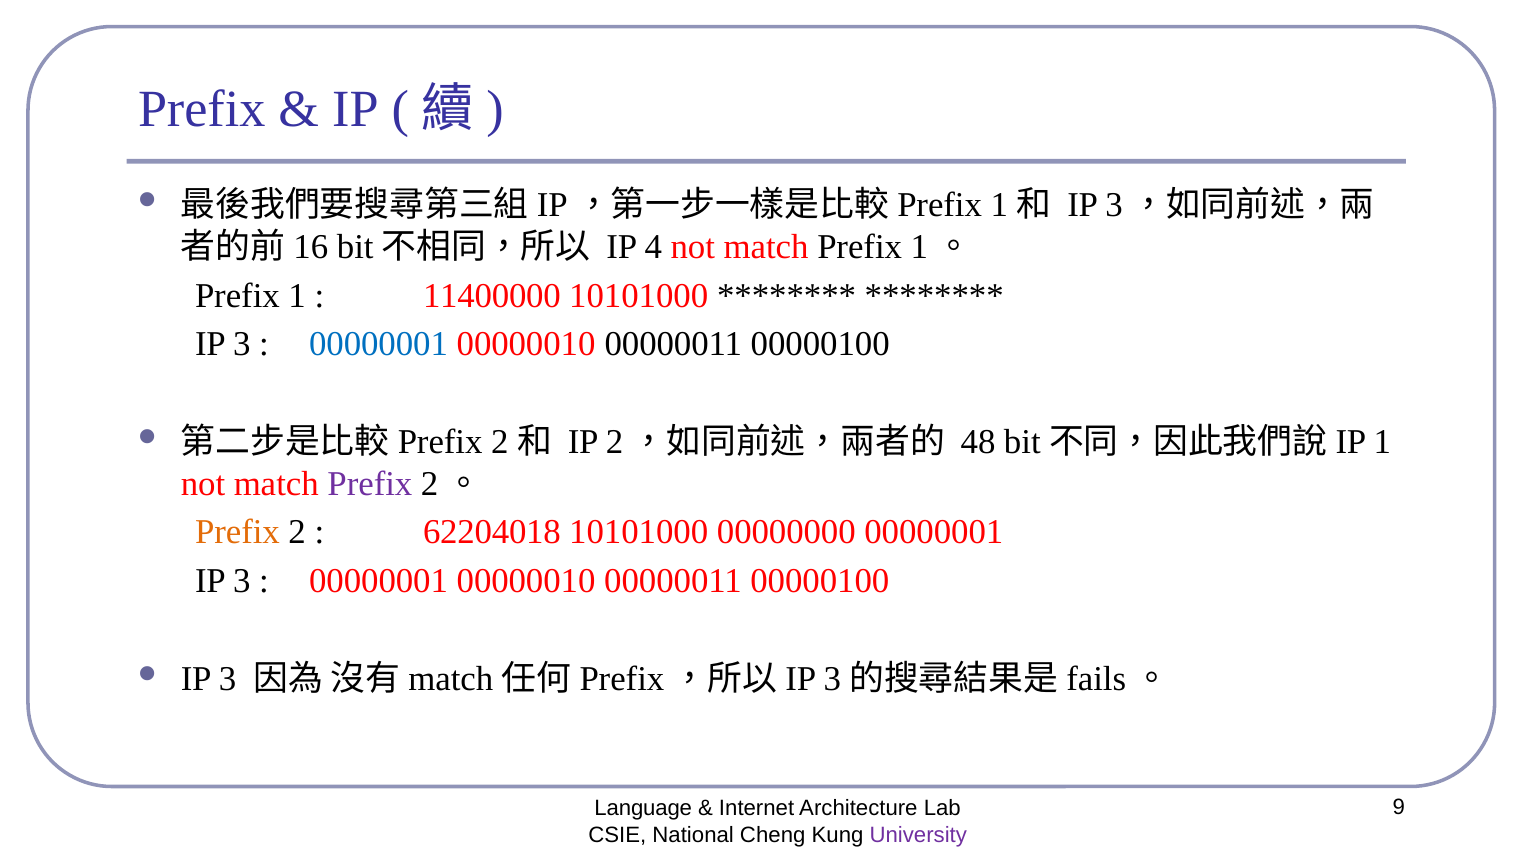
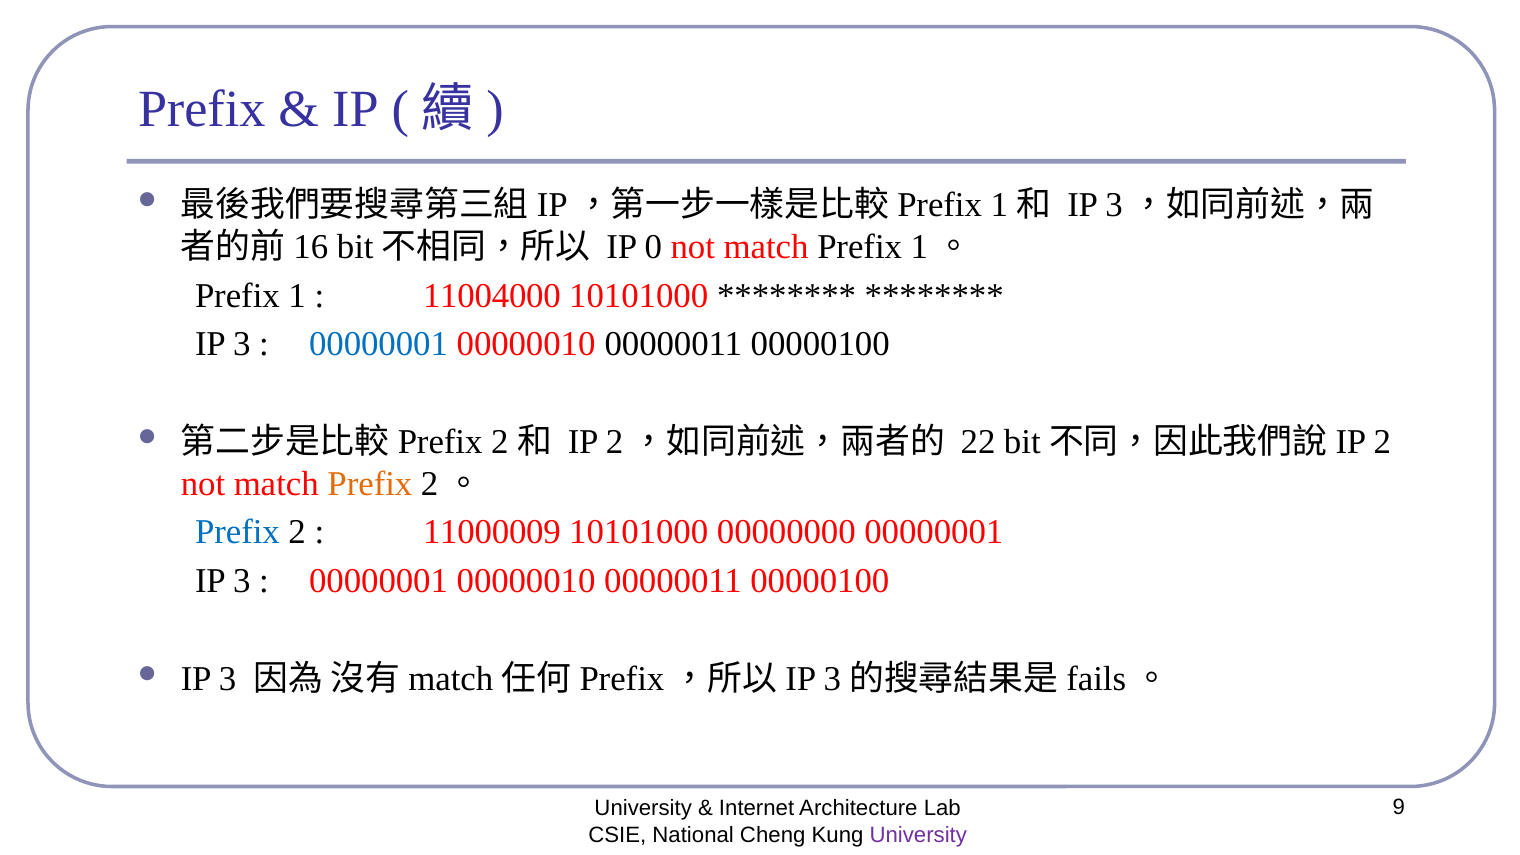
4: 4 -> 0 (653, 247)
11400000: 11400000 -> 11004000 (492, 296)
48: 48 -> 22 (978, 442)
1: 1 -> 2 (1382, 442)
Prefix colour: purple -> orange (370, 484)
Prefix colour: orange -> blue (237, 532)
62204018: 62204018 -> 11000009 (492, 532)
Language: Language -> University (643, 808)
